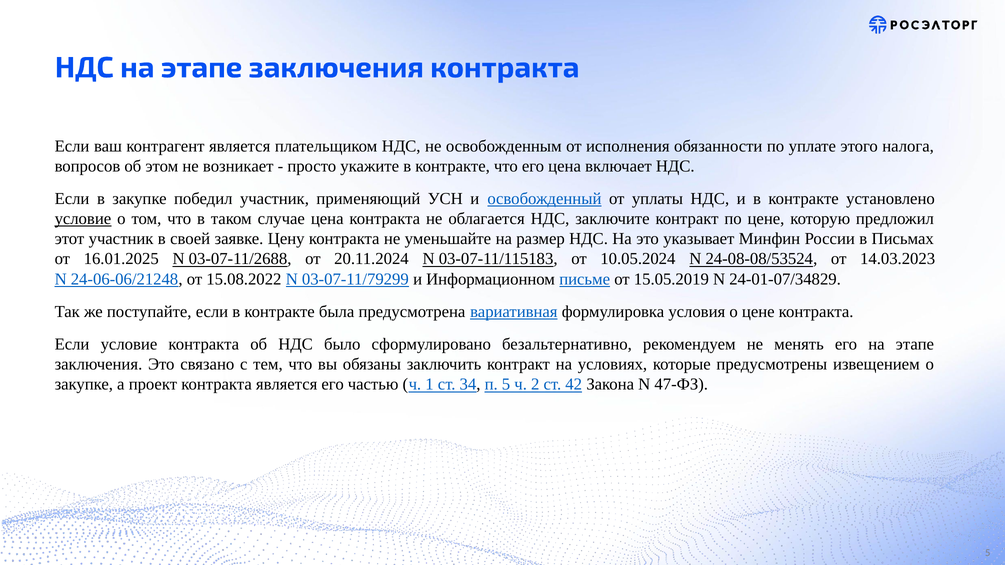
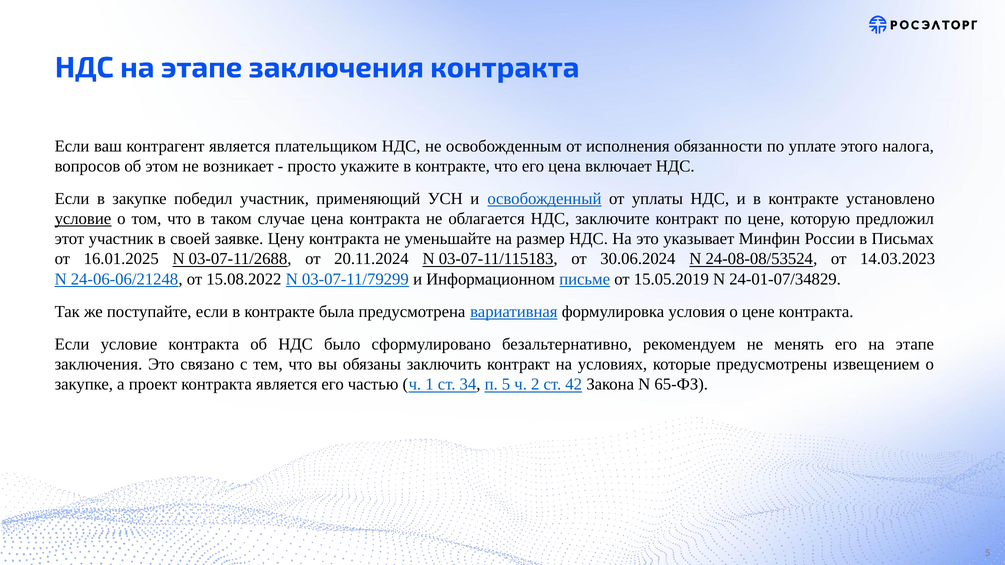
10.05.2024: 10.05.2024 -> 30.06.2024 (638, 259)
47-ФЗ: 47-ФЗ -> 65-ФЗ (681, 385)
